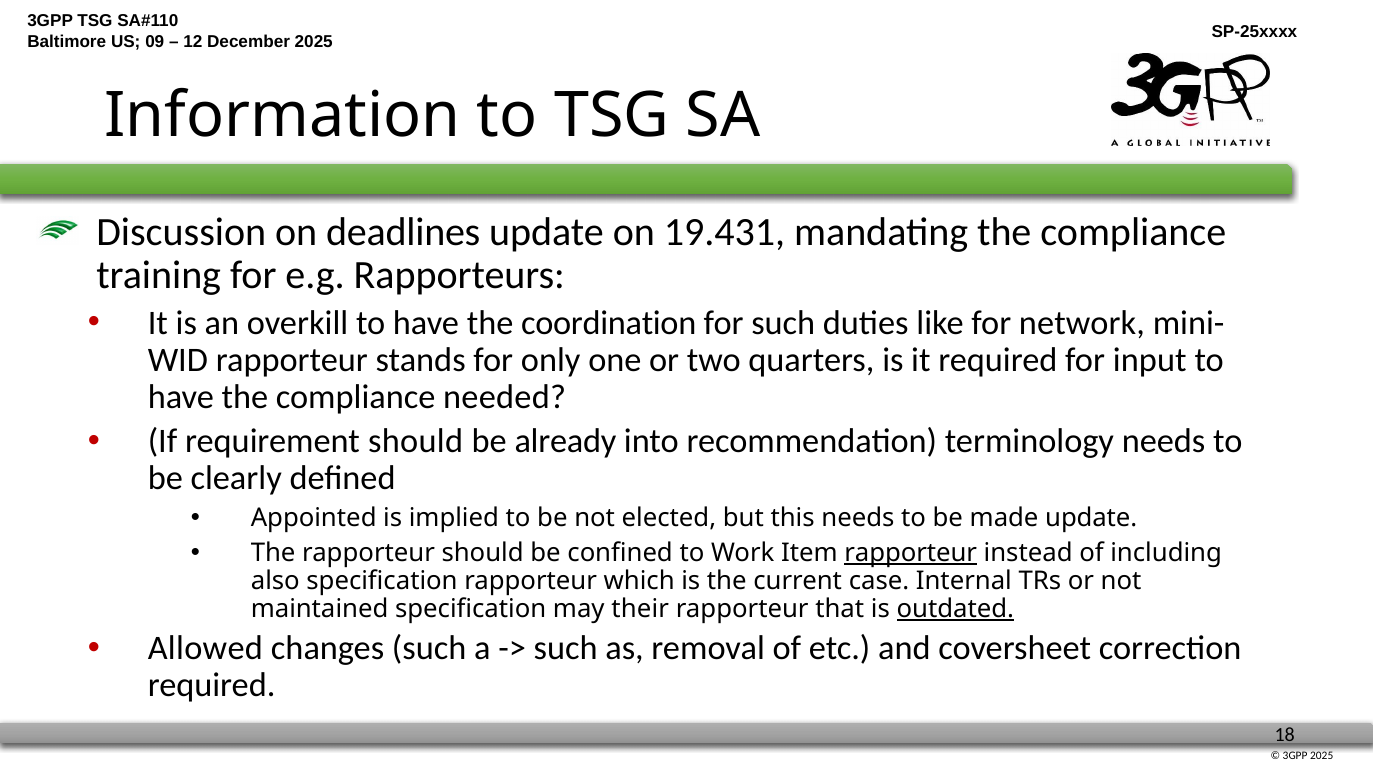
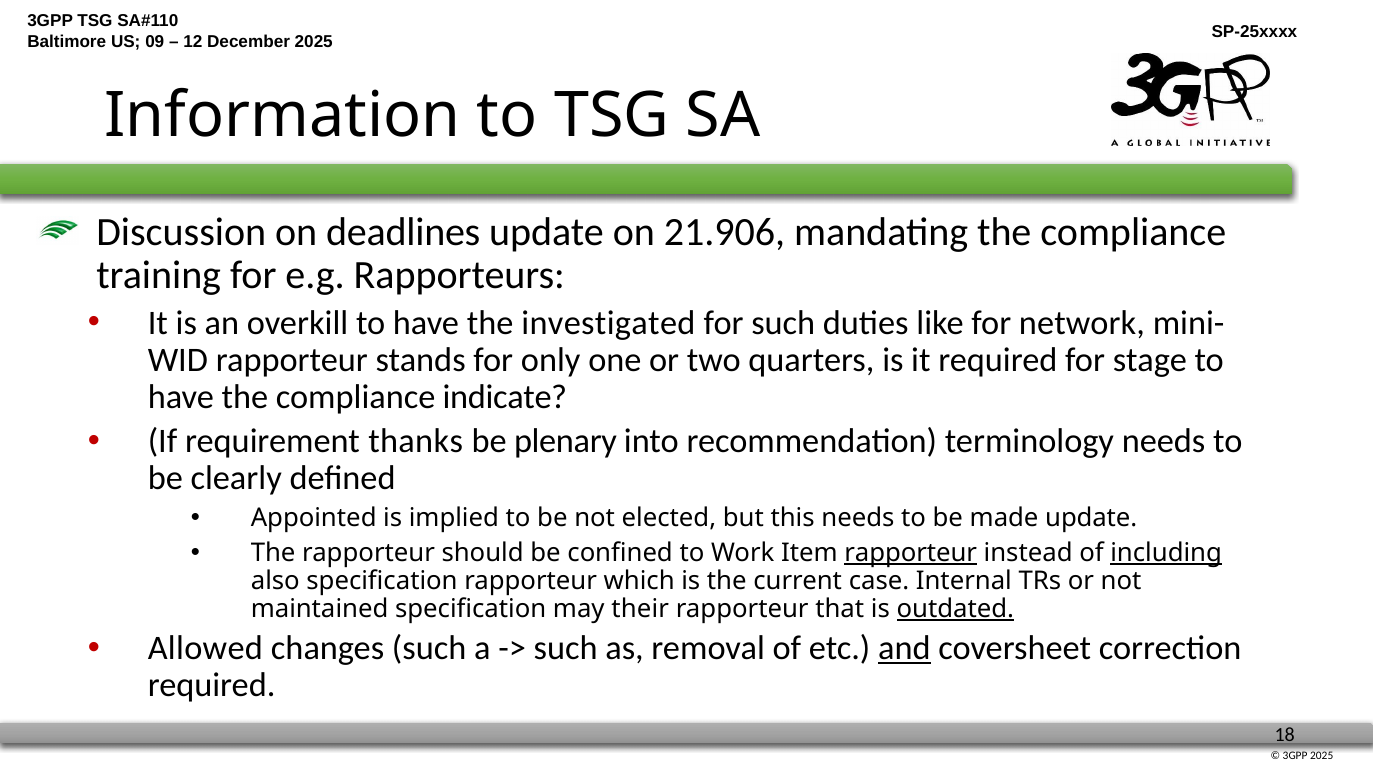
19.431: 19.431 -> 21.906 (725, 232)
coordination: coordination -> investigated (608, 323)
input: input -> stage (1150, 360)
needed: needed -> indicate (505, 397)
requirement should: should -> thanks (416, 441)
already: already -> plenary (565, 441)
including underline: none -> present (1166, 553)
and underline: none -> present (904, 648)
